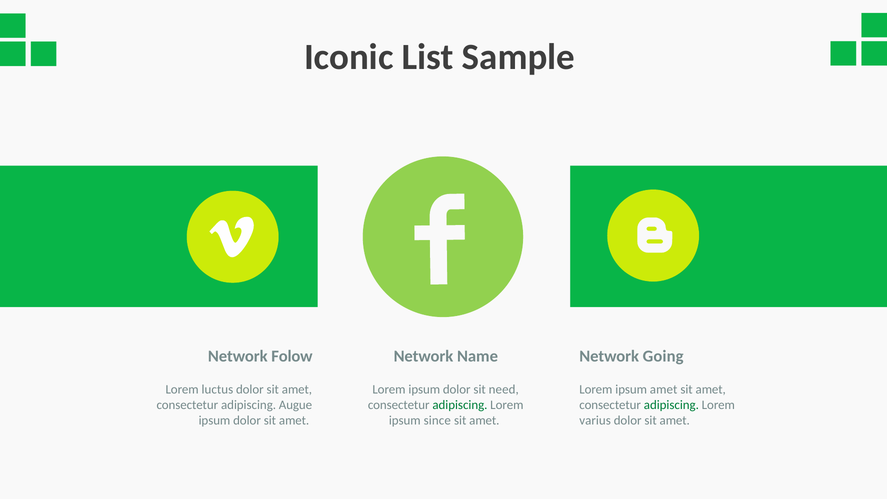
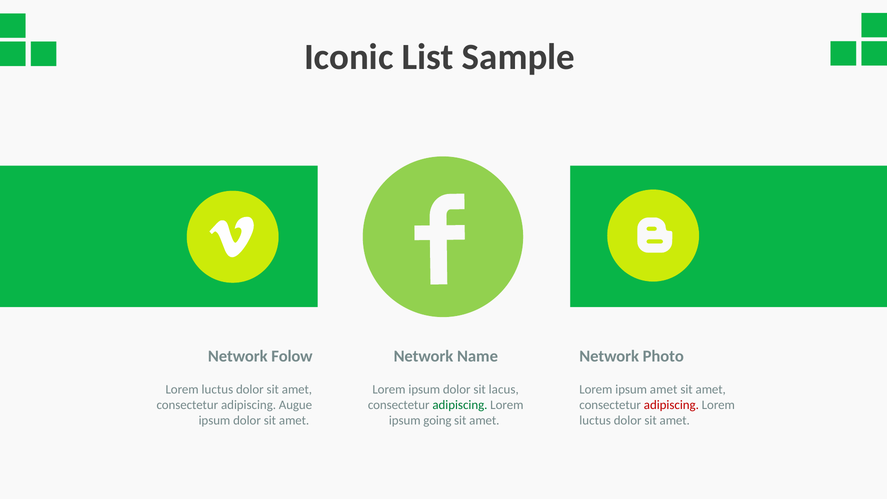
Going: Going -> Photo (663, 356)
need: need -> lacus (504, 389)
adipiscing colour: green -> red (671, 405)
since: since -> going (437, 420)
varius: varius -> luctus (595, 420)
